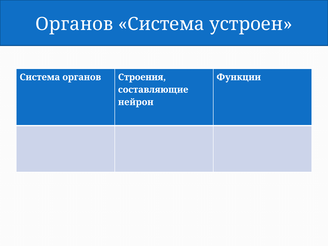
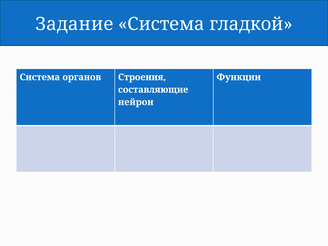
Органов: Органов -> Задание (74, 24)
устроен: устроен -> гладкой (251, 24)
